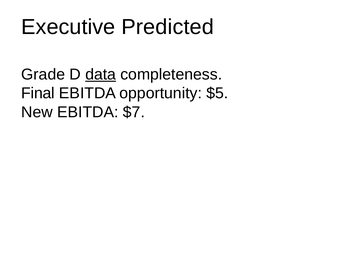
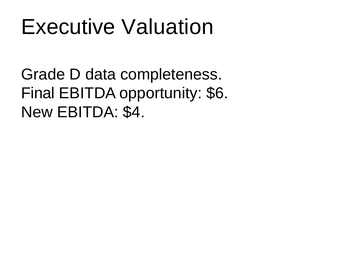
Predicted: Predicted -> Valuation (168, 27)
data underline: present -> none (101, 74)
$5: $5 -> $6 (217, 93)
$7: $7 -> $4 (134, 112)
